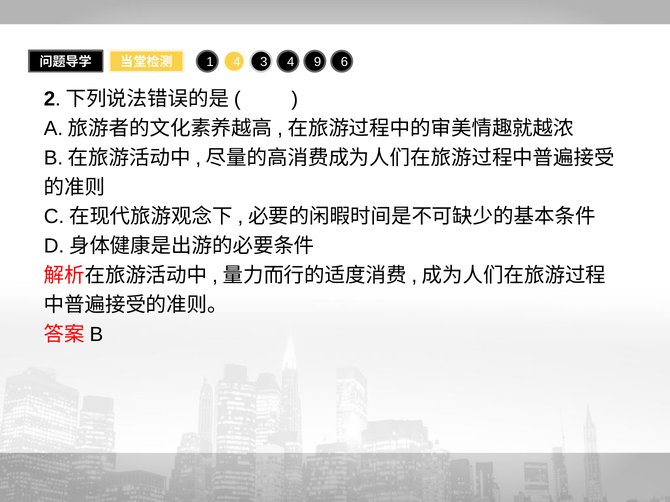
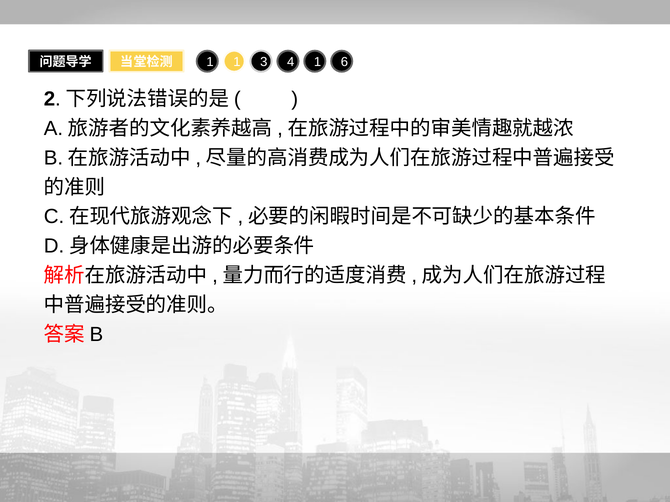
1 4: 4 -> 1 (237, 62)
4 9: 9 -> 1 (318, 62)
